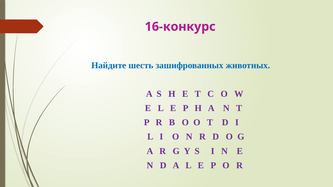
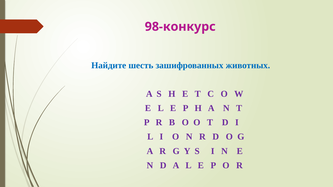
16-конкурс: 16-конкурс -> 98-конкурс (180, 27)
